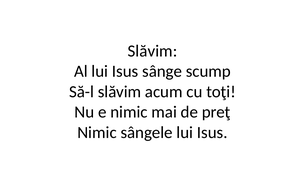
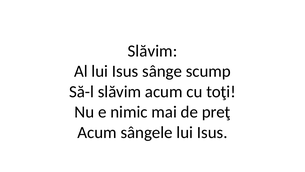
Nimic: Nimic -> Acum (97, 132)
